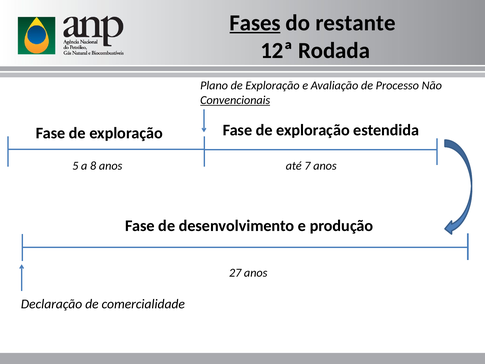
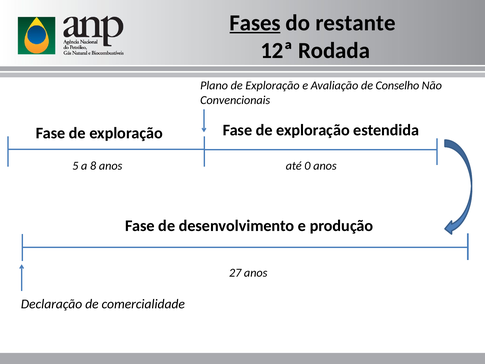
Processo: Processo -> Conselho (397, 85)
Convencionais underline: present -> none (235, 100)
7: 7 -> 0 (307, 166)
